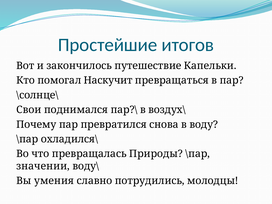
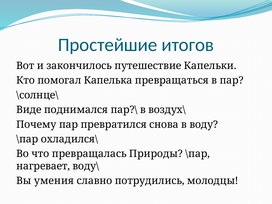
Наскучит: Наскучит -> Капелька (108, 80)
Свои: Свои -> Виде (29, 110)
значении: значении -> нагревает (43, 166)
